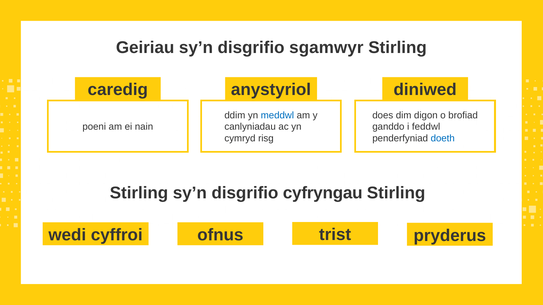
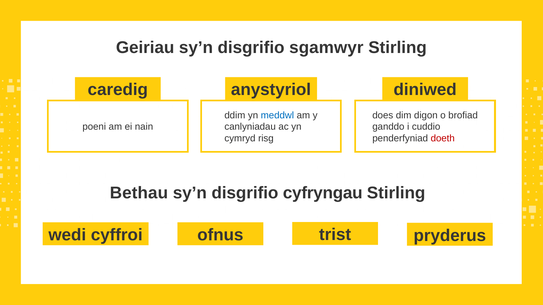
feddwl: feddwl -> cuddio (426, 127)
doeth colour: blue -> red (443, 138)
Stirling: Stirling -> Bethau (139, 193)
